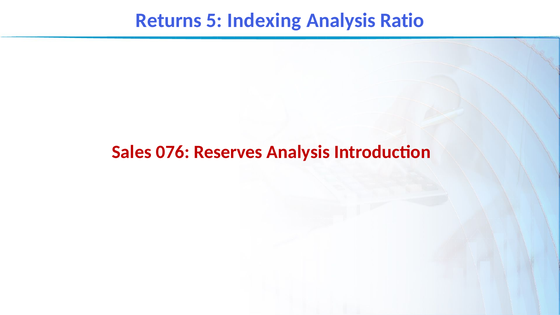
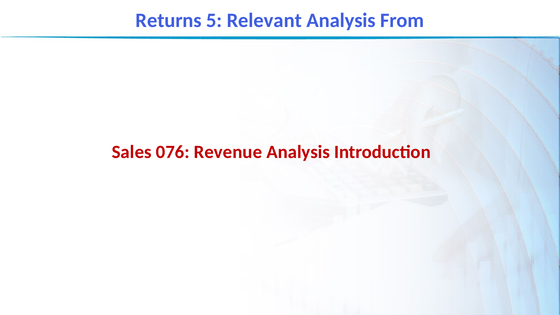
Indexing: Indexing -> Relevant (264, 20)
Ratio: Ratio -> From (402, 20)
Reserves: Reserves -> Revenue (228, 152)
